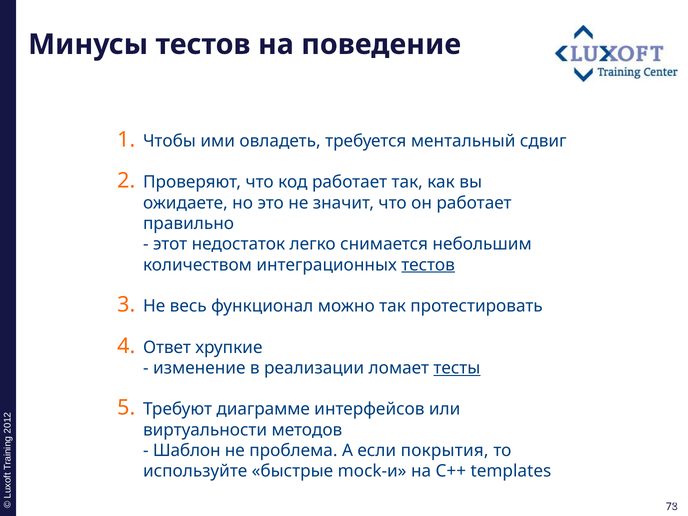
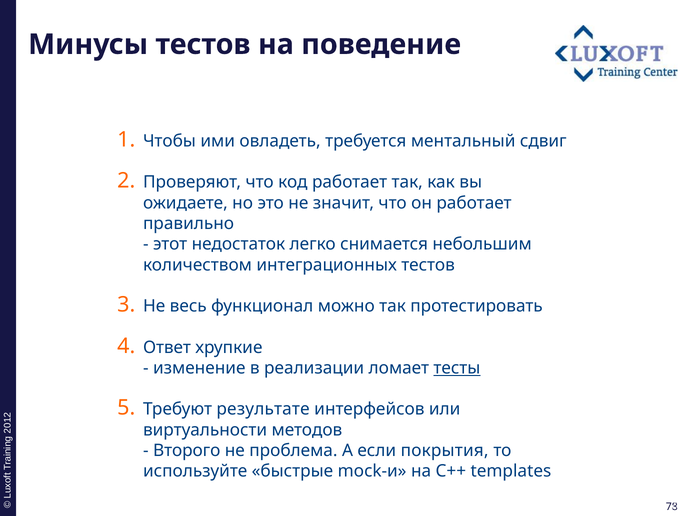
тестов underline: present -> none (428, 265)
диаграмме: диаграмме -> результате (263, 409)
Шаблон: Шаблон -> Второго (187, 451)
